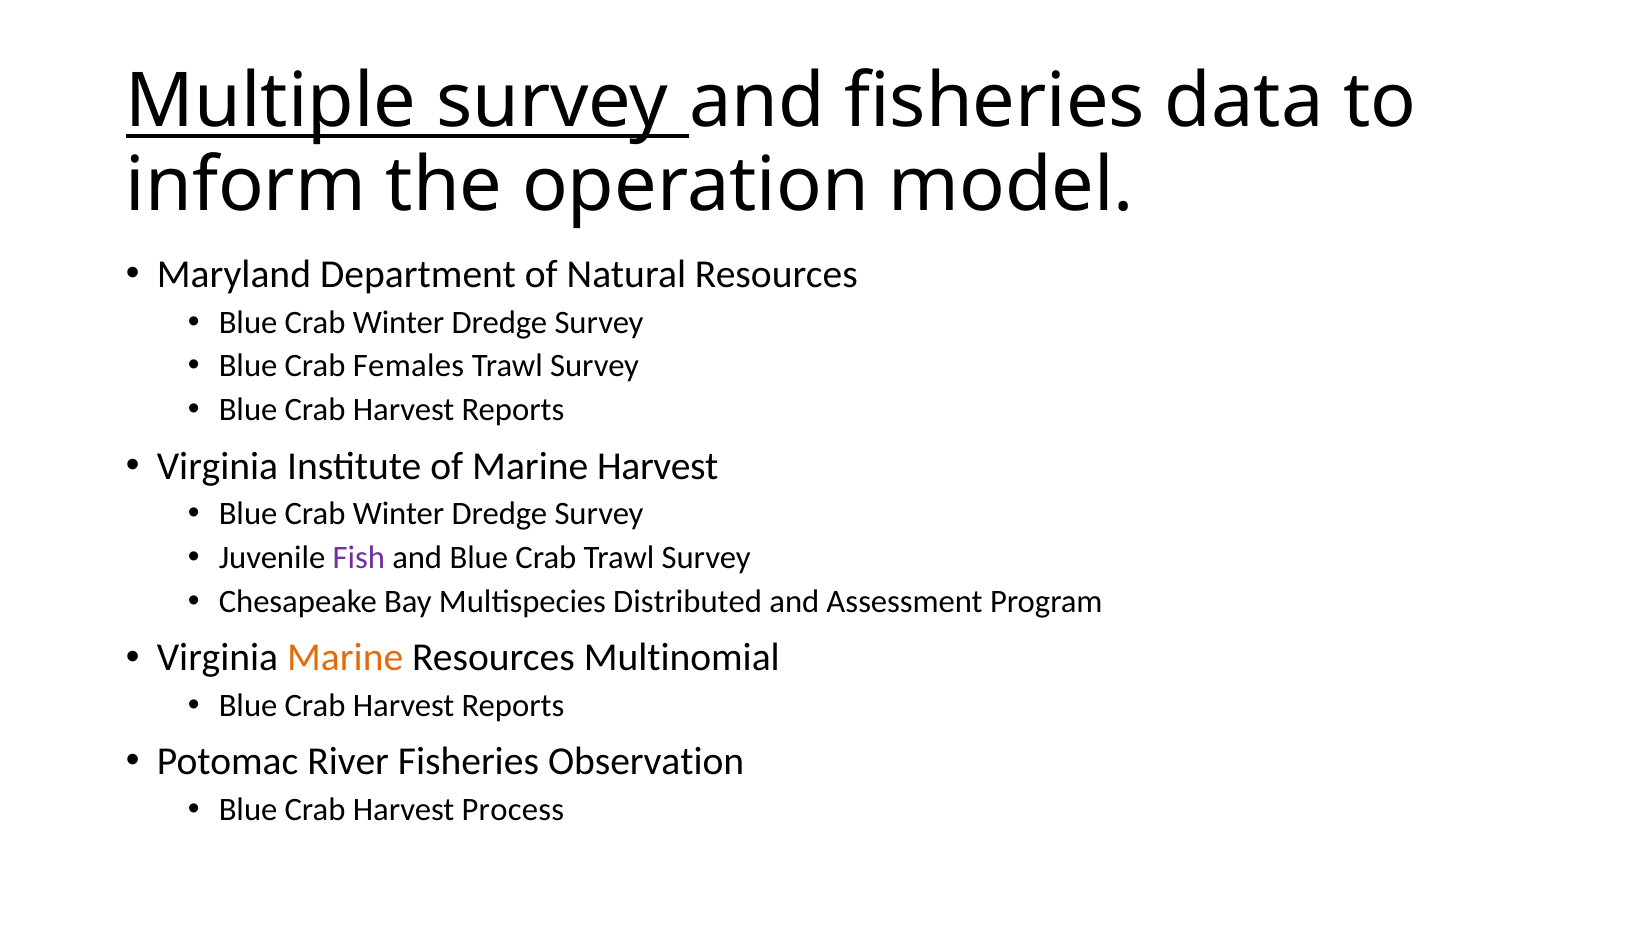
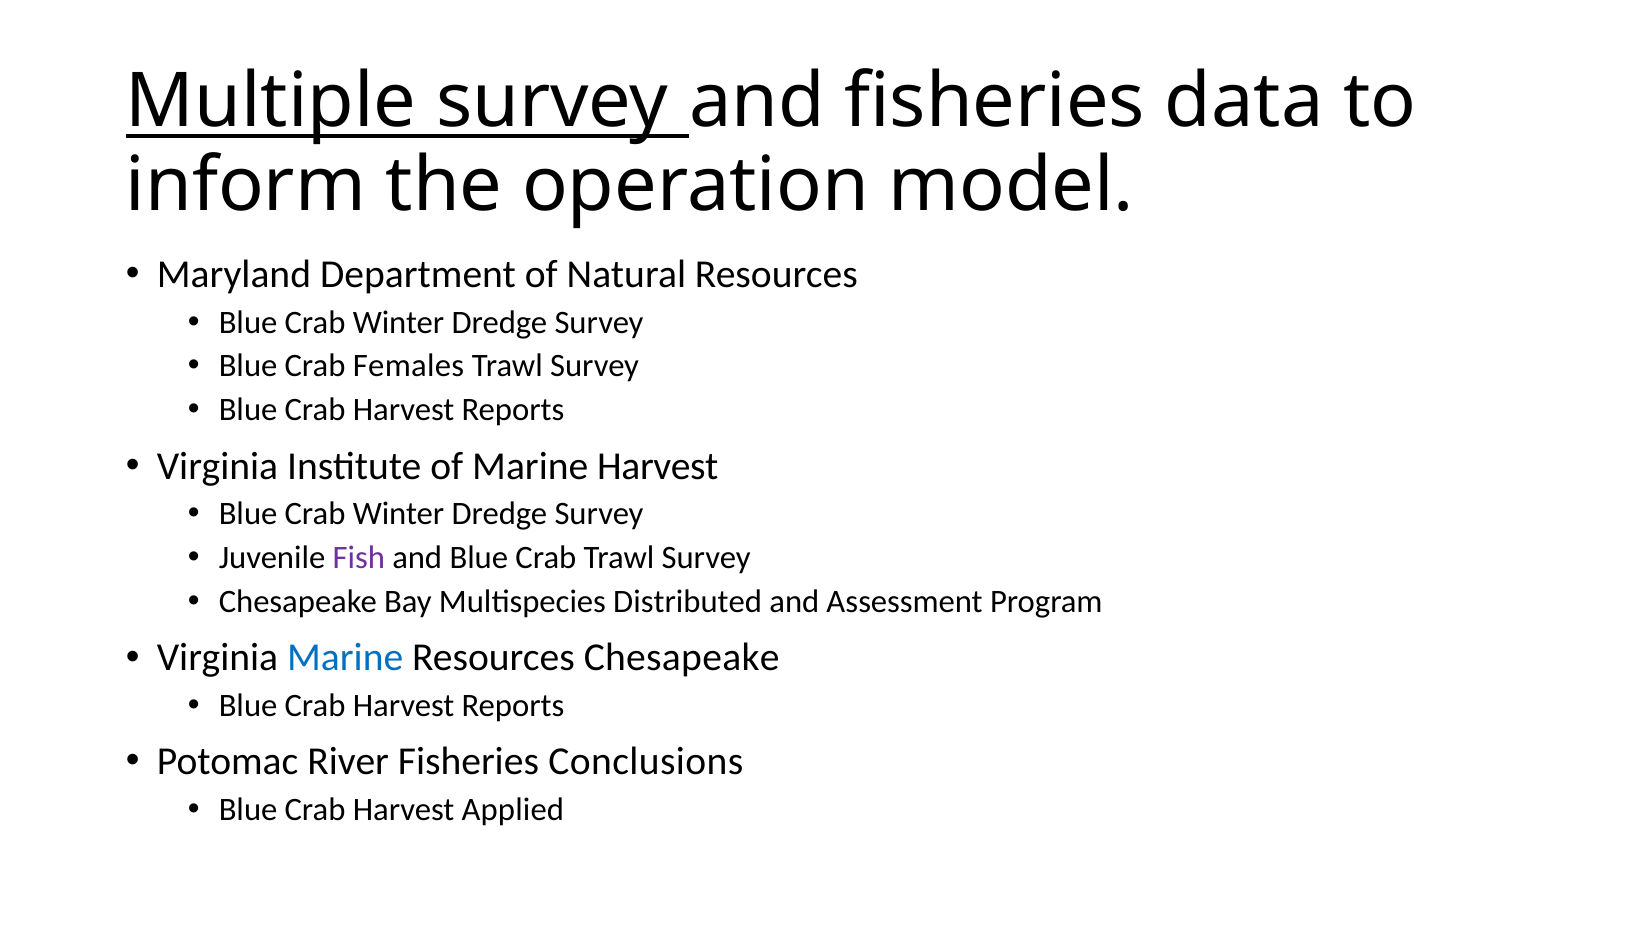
Marine colour: orange -> blue (345, 658)
Resources Multinomial: Multinomial -> Chesapeake (682, 658)
Observation: Observation -> Conclusions (646, 762)
Process: Process -> Applied (513, 809)
